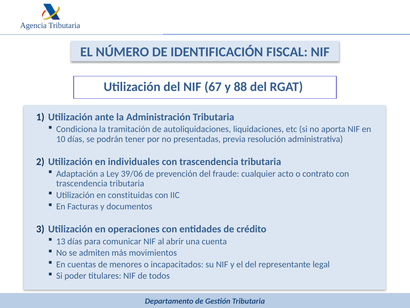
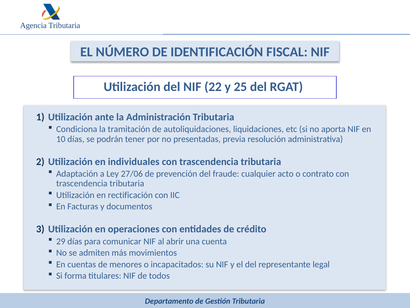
67: 67 -> 22 (213, 87)
88: 88 -> 25 (240, 87)
39/06: 39/06 -> 27/06 (132, 174)
constituidas: constituidas -> rectificación (130, 195)
13: 13 -> 29 (61, 241)
poder: poder -> forma (75, 276)
